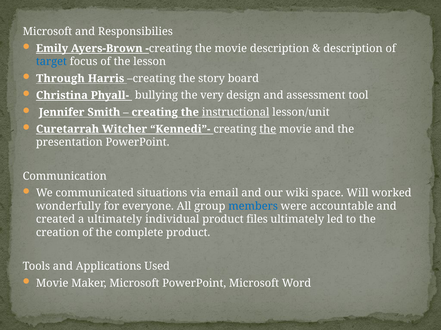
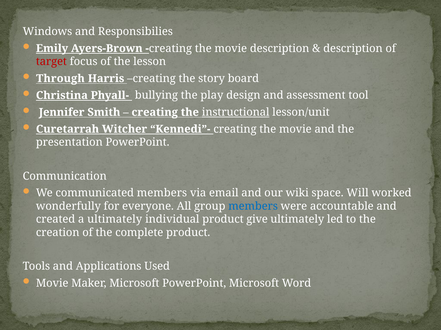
Microsoft: Microsoft -> Windows (47, 32)
target colour: blue -> red (51, 62)
very: very -> play (212, 96)
the underline: present -> none (268, 129)
communicated situations: situations -> members (162, 193)
files: files -> give (257, 220)
